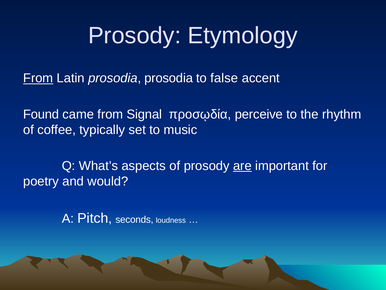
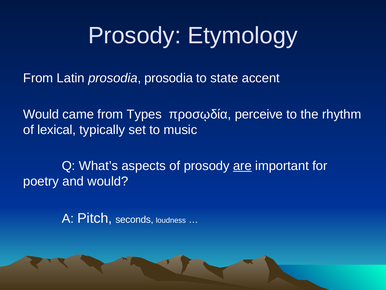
From underline: present -> none (38, 78)
false: false -> state (224, 78)
Found: Found -> Would (41, 114)
Signal: Signal -> Types (144, 114)
coffee: coffee -> lexical (57, 130)
